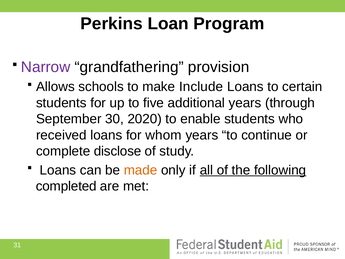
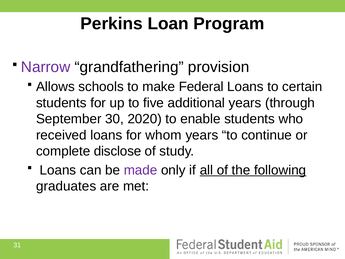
Include: Include -> Federal (201, 87)
made colour: orange -> purple (141, 170)
completed: completed -> graduates (66, 186)
